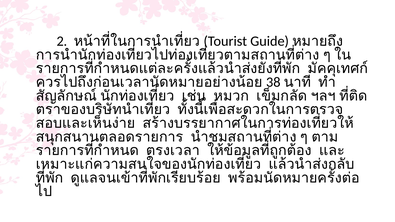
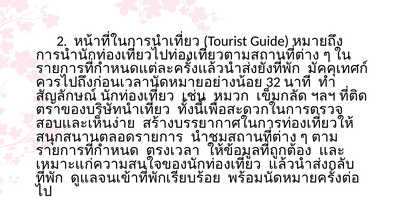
38: 38 -> 32 (273, 82)
